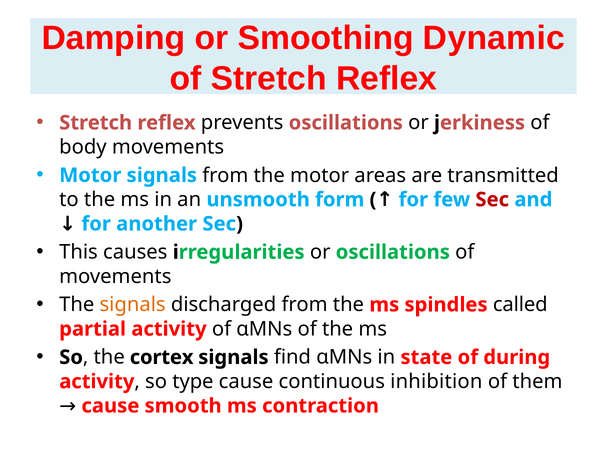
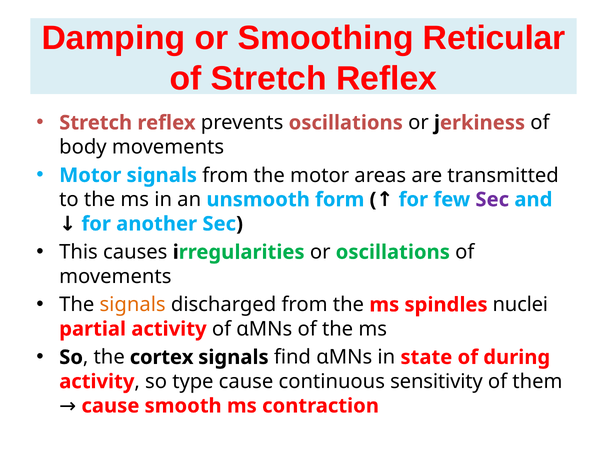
Dynamic: Dynamic -> Reticular (494, 38)
Sec colour: red -> purple (492, 200)
called: called -> nuclei (520, 305)
inhibition: inhibition -> sensitivity (436, 382)
